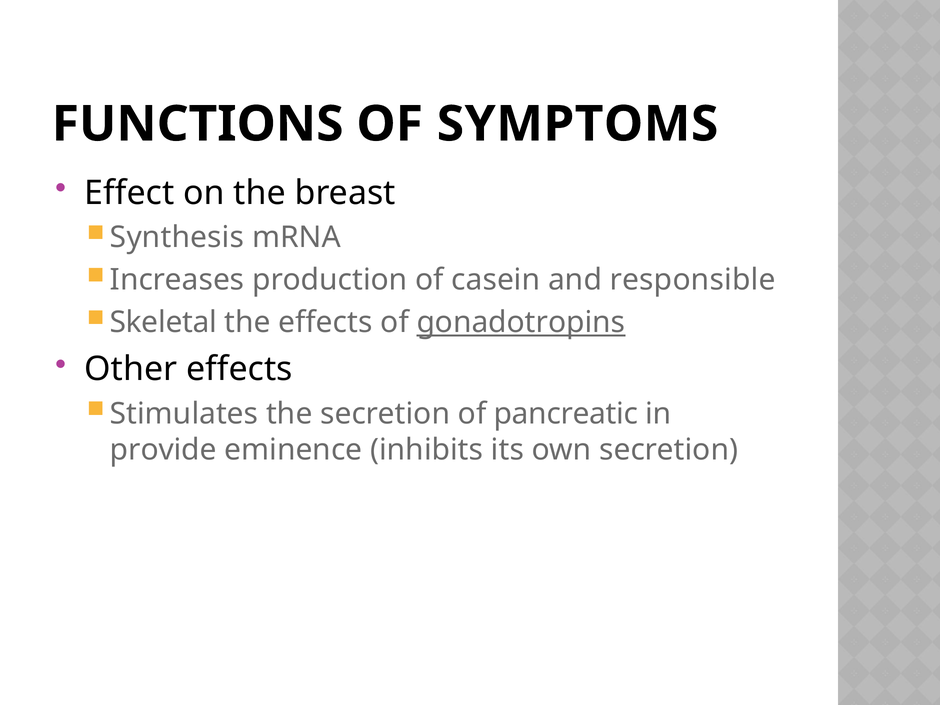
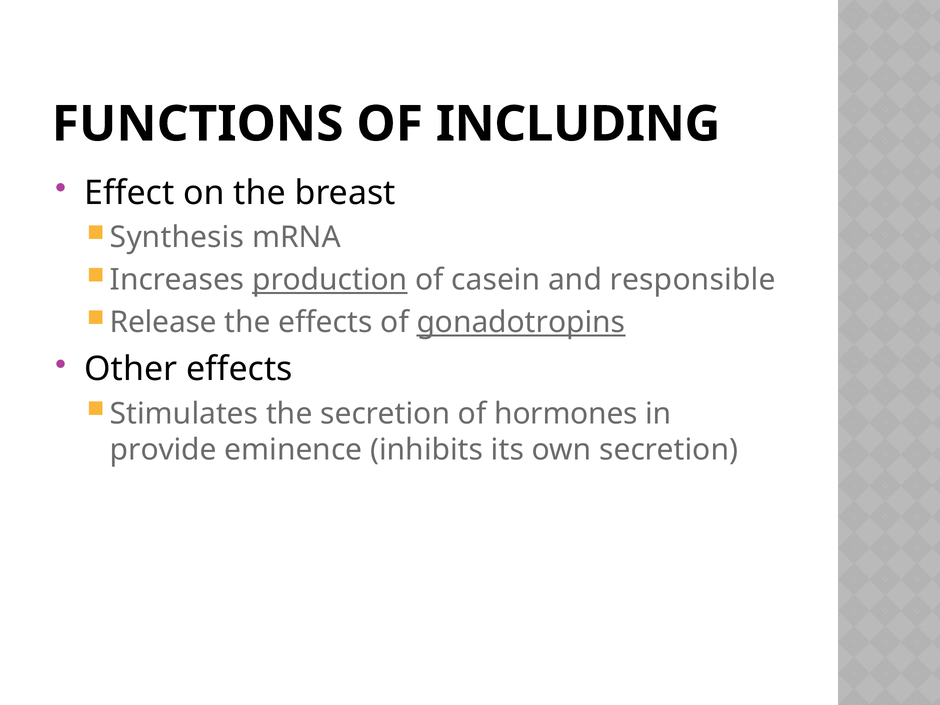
SYMPTOMS: SYMPTOMS -> INCLUDING (578, 124)
production underline: none -> present (330, 280)
Skeletal: Skeletal -> Release (163, 323)
pancreatic: pancreatic -> hormones (566, 414)
